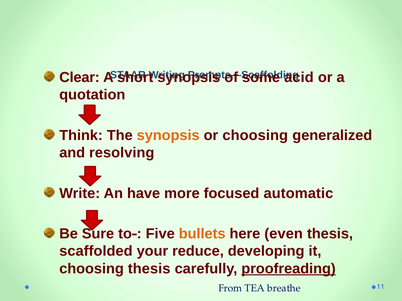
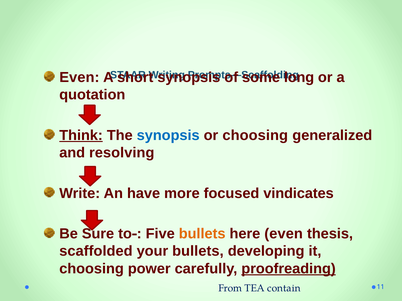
Clear: Clear -> Even (79, 78)
acid: acid -> long (299, 78)
Think underline: none -> present (81, 136)
synopsis colour: orange -> blue (168, 136)
automatic: automatic -> vindicates (299, 194)
your reduce: reduce -> bullets (198, 252)
choosing thesis: thesis -> power (149, 269)
breathe: breathe -> contain (284, 289)
